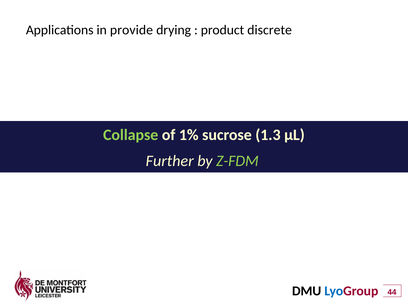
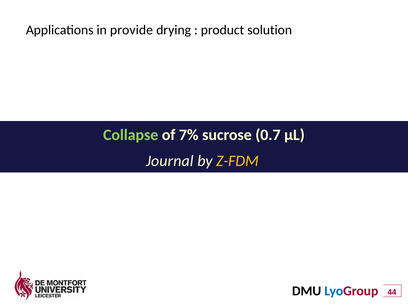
discrete: discrete -> solution (270, 30)
1%: 1% -> 7% (189, 135)
1.3: 1.3 -> 0.7 (268, 135)
Further: Further -> Journal (170, 161)
Z-FDM colour: light green -> yellow (237, 161)
